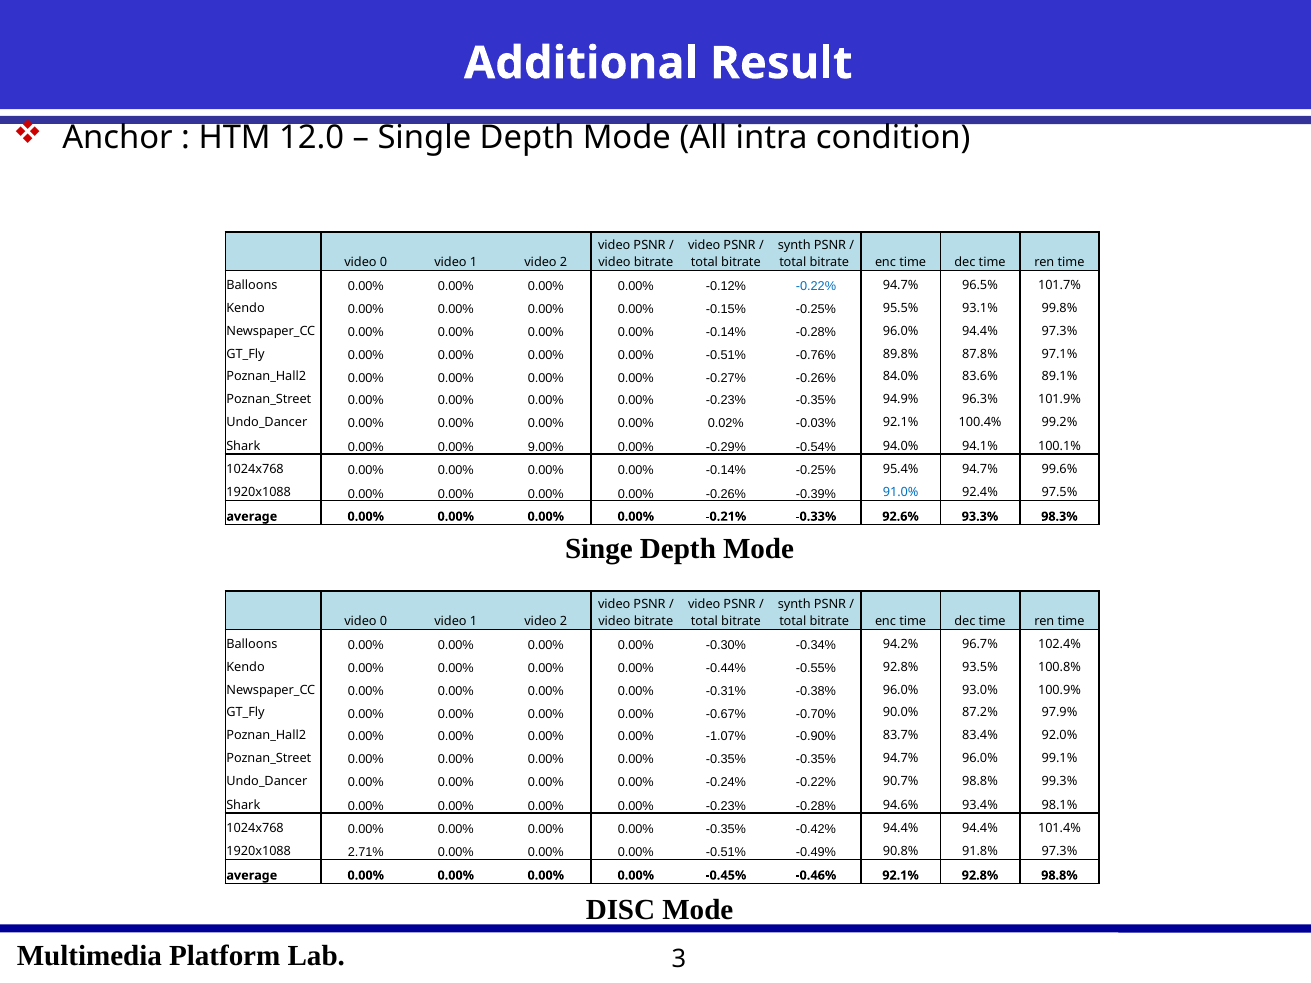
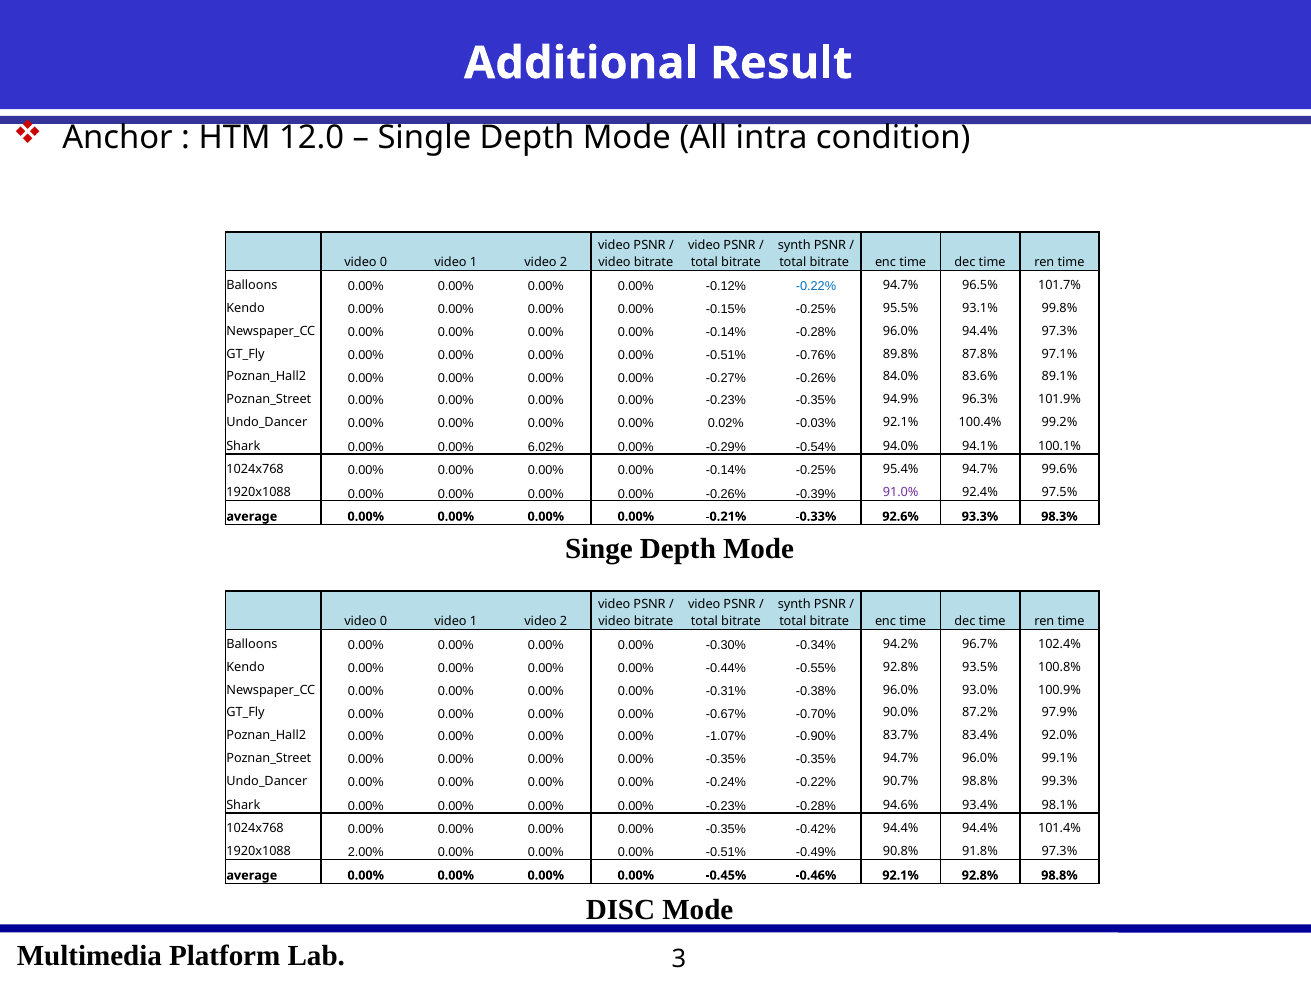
9.00%: 9.00% -> 6.02% (546, 447)
91.0% colour: blue -> purple (901, 493)
2.71%: 2.71% -> 2.00% (366, 853)
